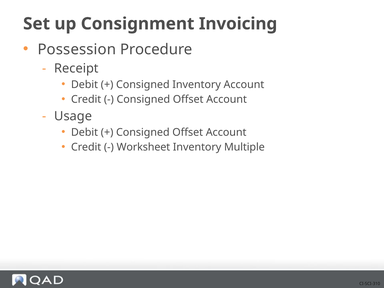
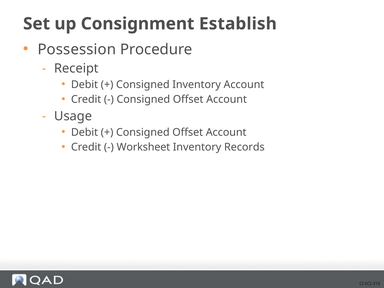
Invoicing: Invoicing -> Establish (238, 24)
Multiple: Multiple -> Records (244, 147)
